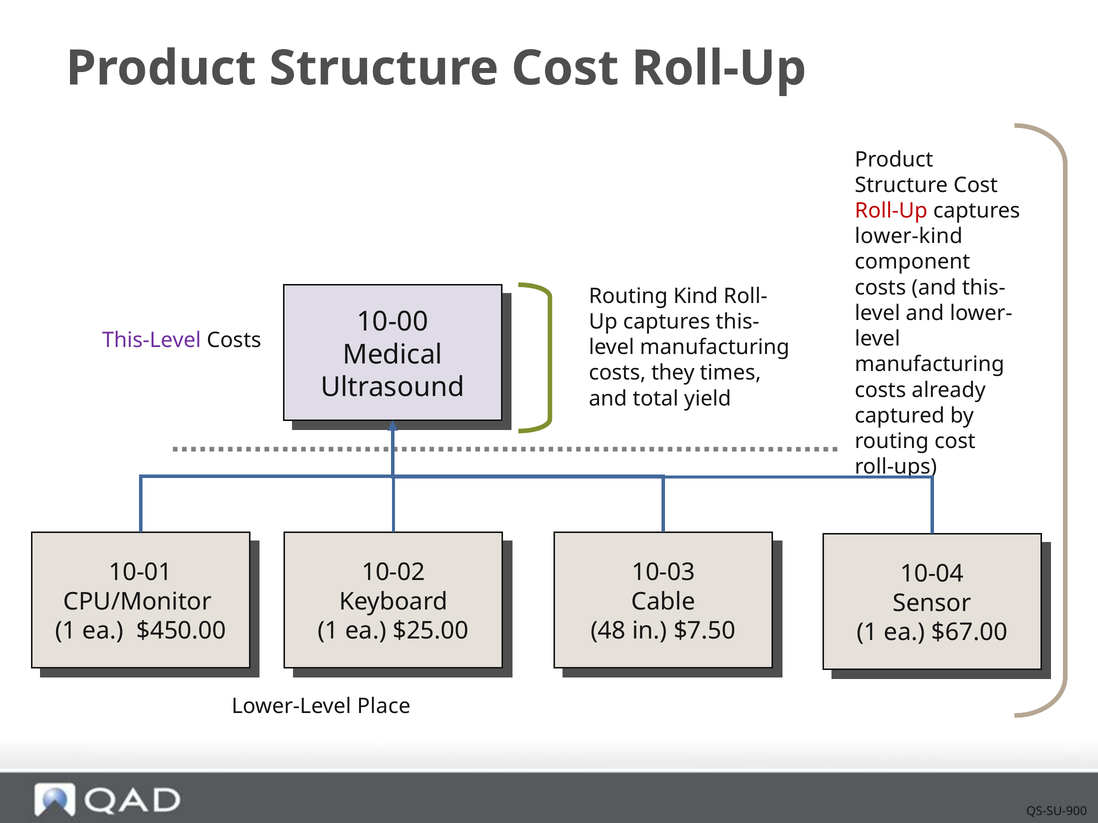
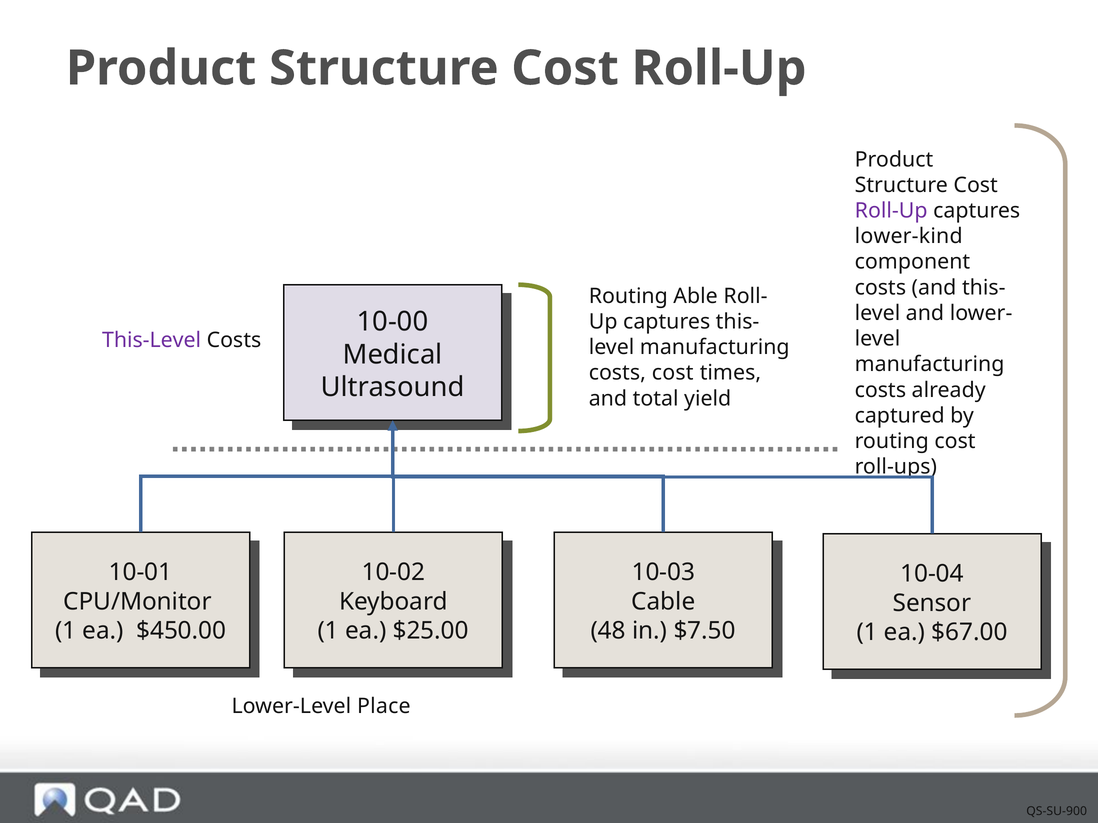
Roll-Up colour: red -> purple (891, 211)
Kind: Kind -> Able (696, 296)
costs they: they -> cost (673, 373)
